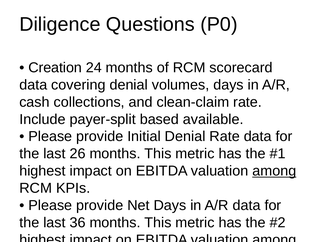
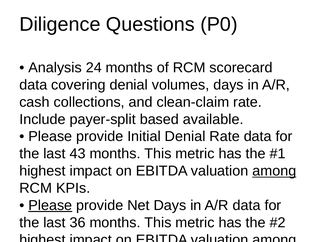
Creation: Creation -> Analysis (55, 68)
26: 26 -> 43 (78, 154)
Please underline: none -> present (50, 206)
